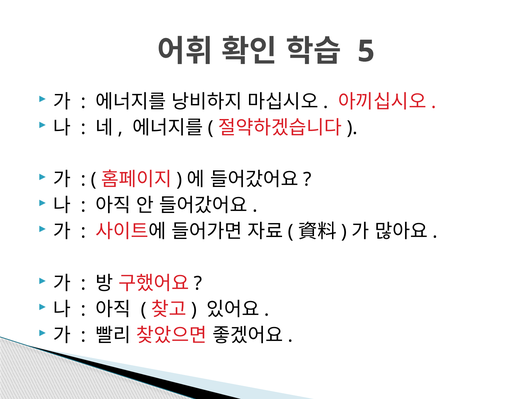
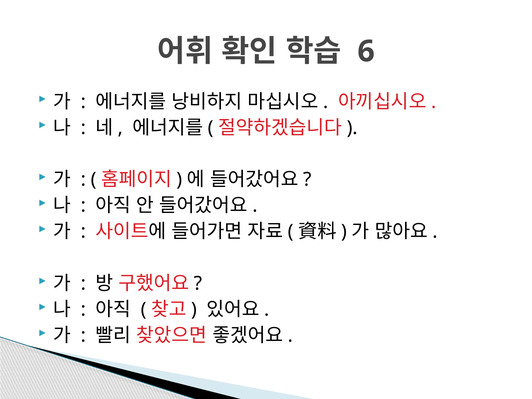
5: 5 -> 6 (366, 51)
